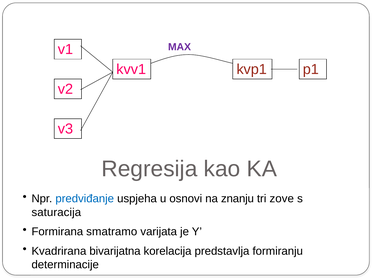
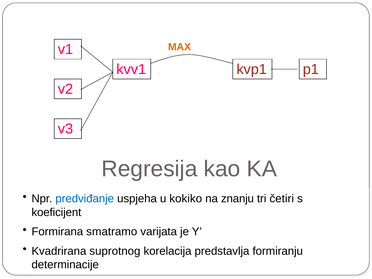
MAX colour: purple -> orange (179, 47)
osnovi: osnovi -> kokiko (186, 199)
zove: zove -> četiri (282, 199)
saturacija: saturacija -> koeficijent (56, 212)
bivarijatna: bivarijatna -> suprotnog (115, 251)
